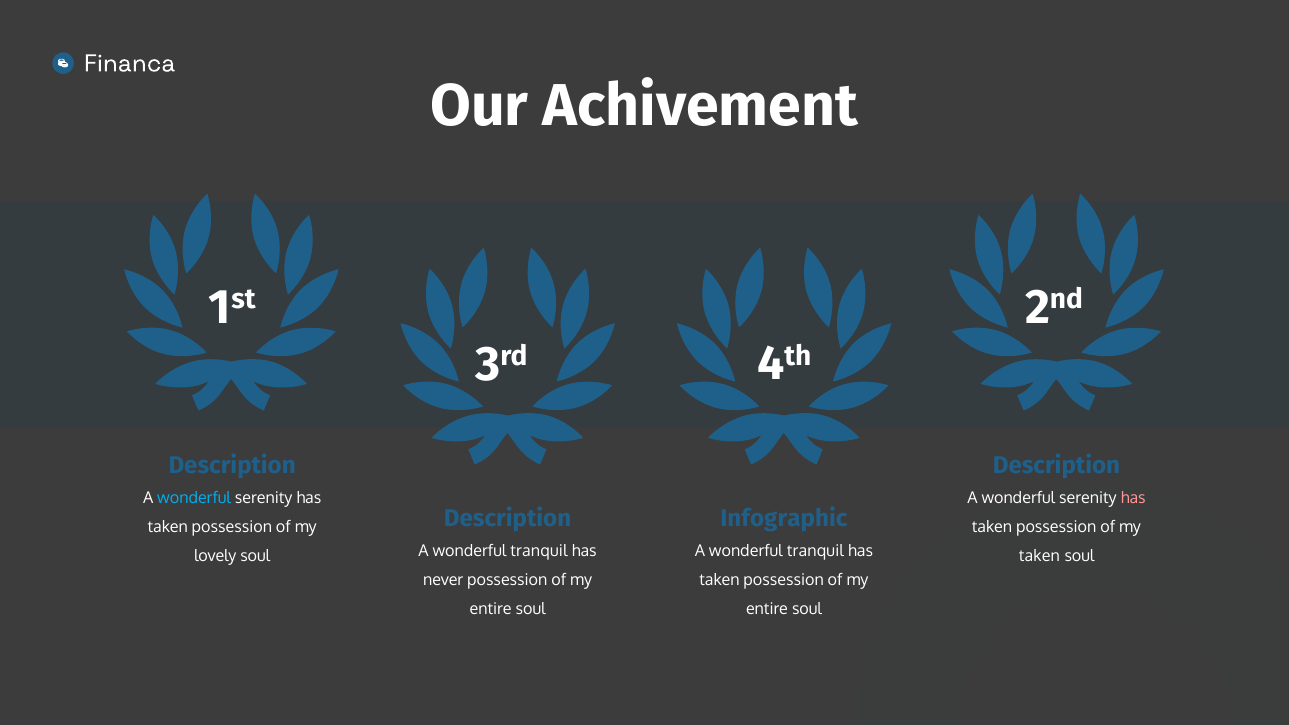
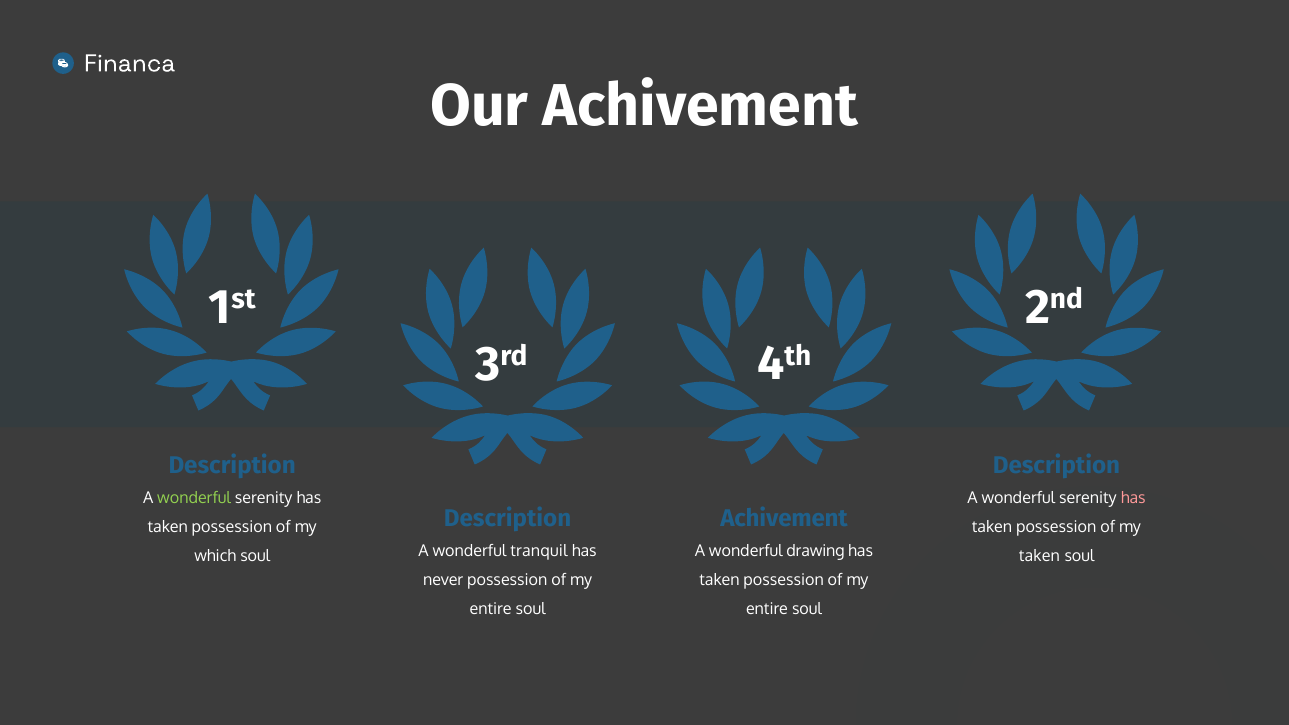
wonderful colour: light blue -> light green (194, 498)
Infographic: Infographic -> Achivement (784, 519)
tranquil: tranquil -> drawing (816, 552)
lovely: lovely -> which (215, 556)
